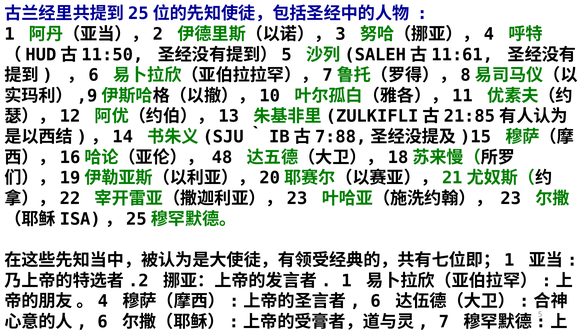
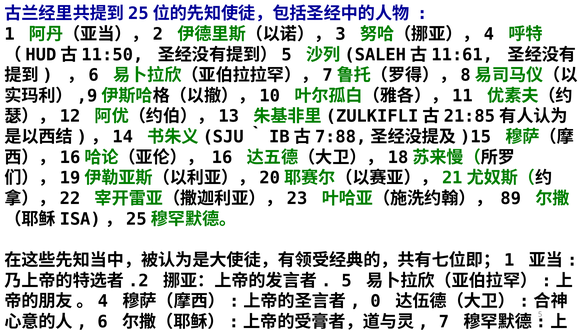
48: 48 -> 16 (222, 158)
23: 23 -> 89 (511, 199)
1: 1 -> 5 (347, 281)
6: 6 -> 0 (376, 301)
